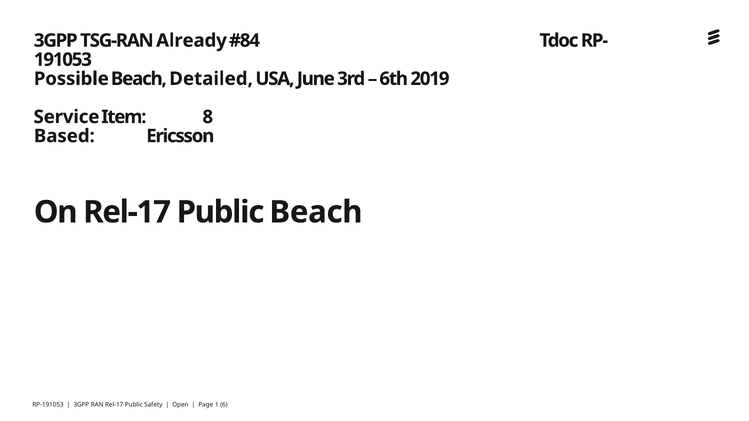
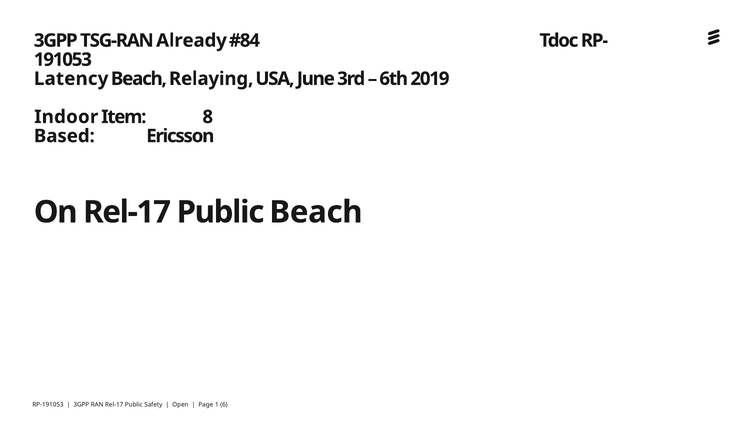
Possible: Possible -> Latency (71, 79)
Detailed: Detailed -> Relaying (211, 79)
Service: Service -> Indoor (66, 117)
